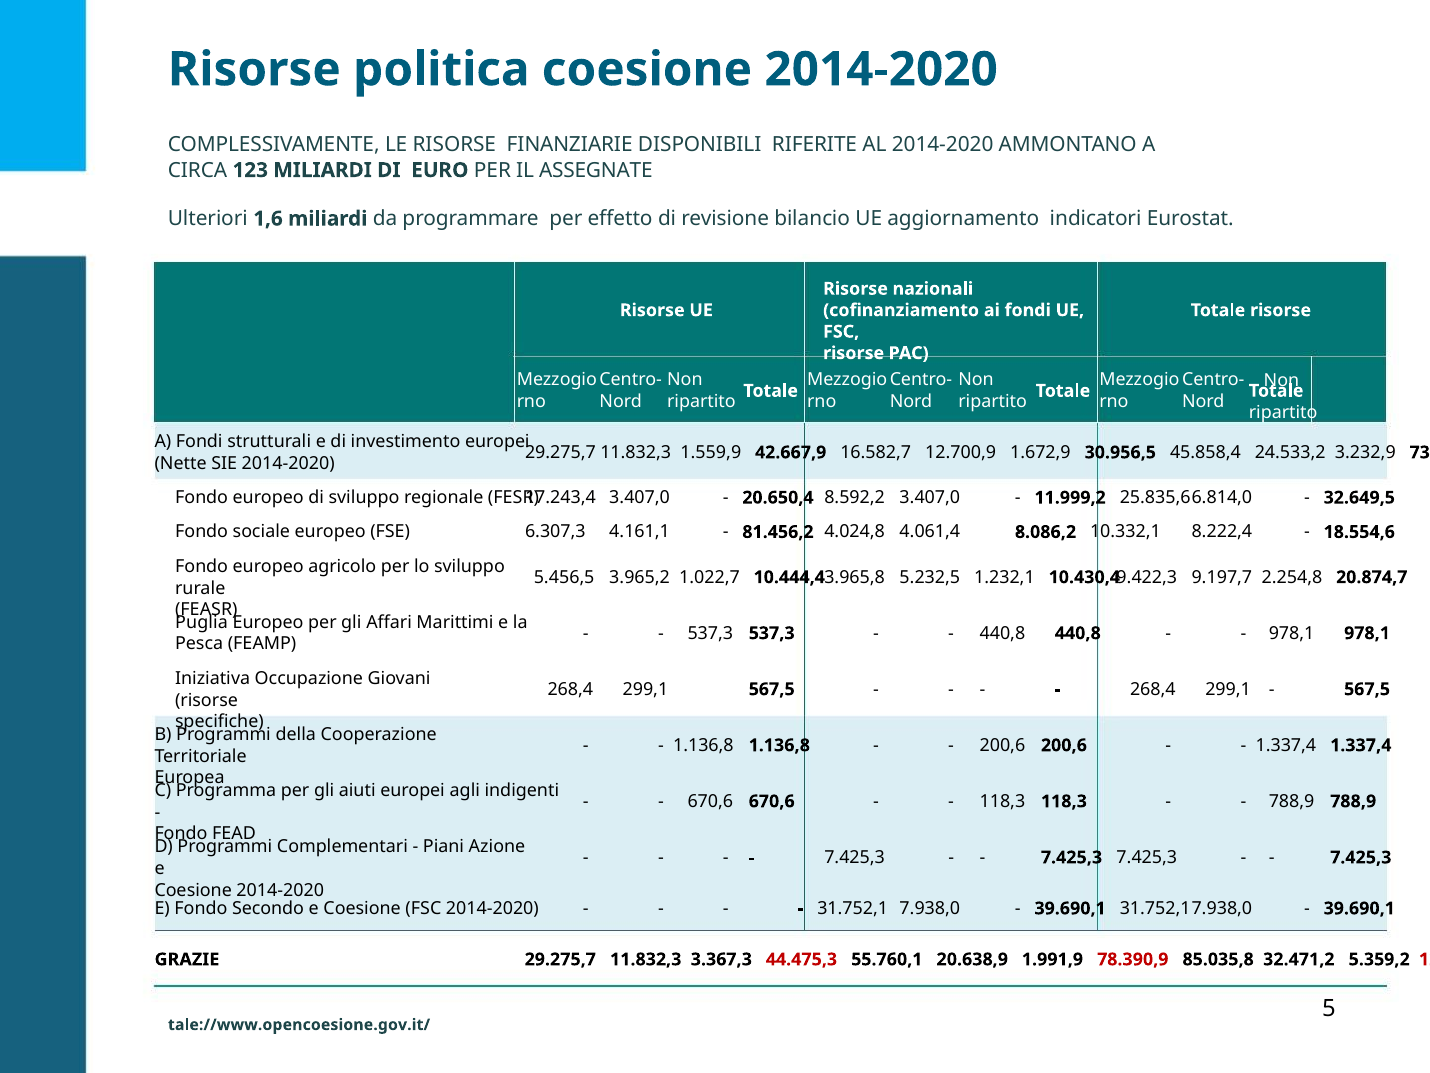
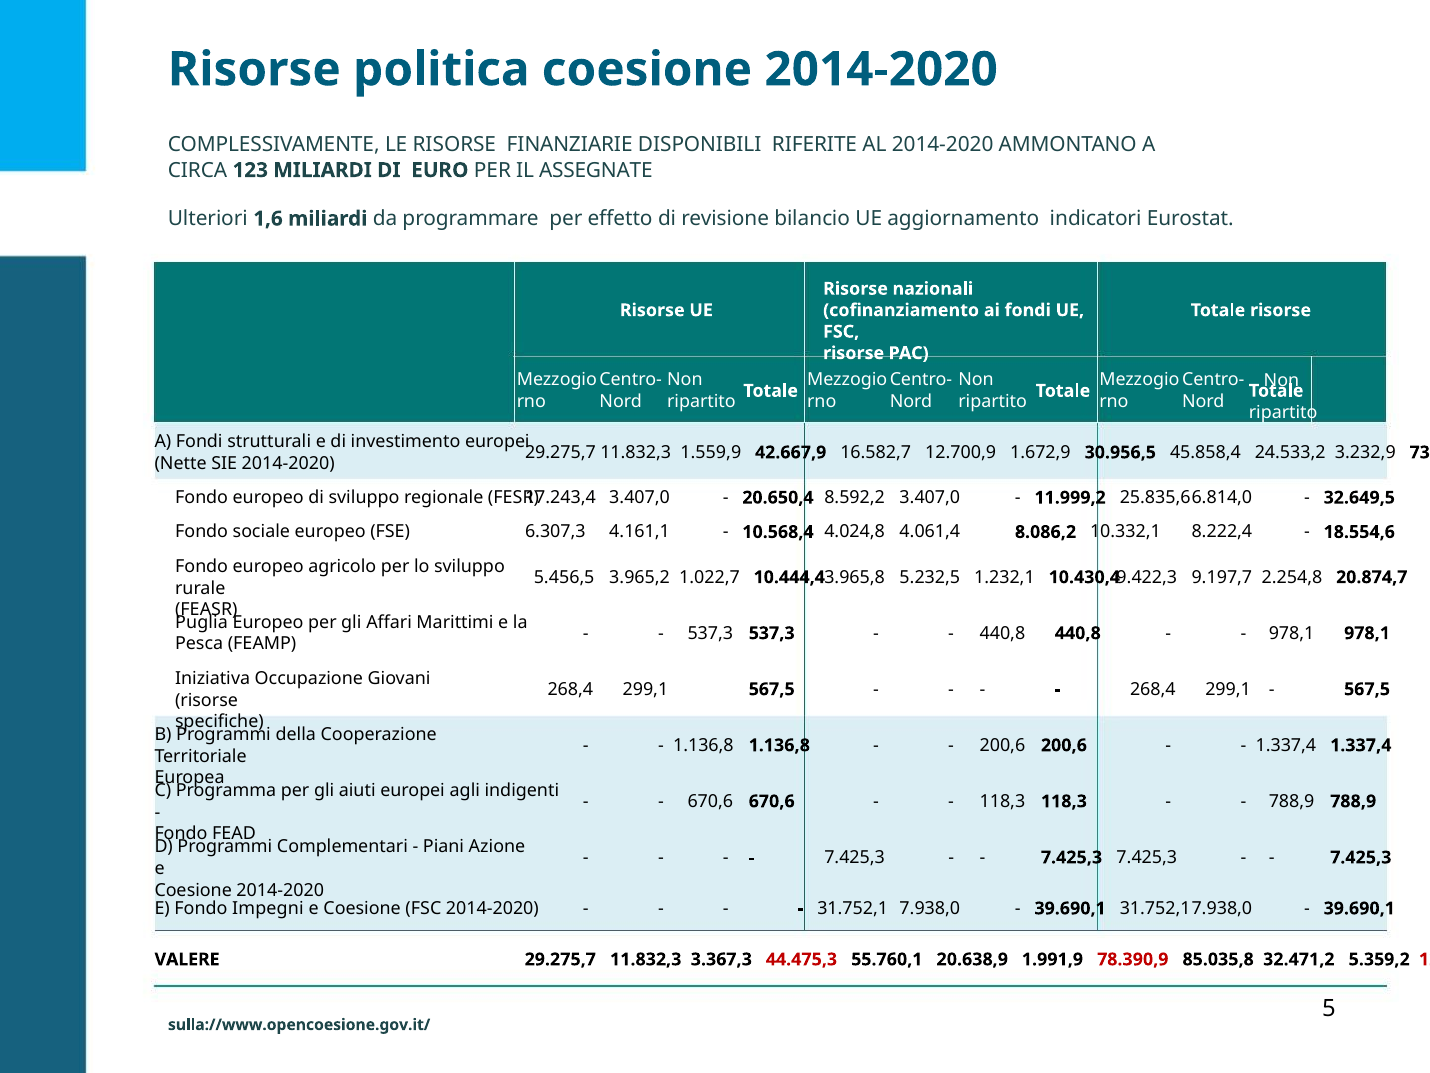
81.456,2: 81.456,2 -> 10.568,4 (778, 532)
Secondo: Secondo -> Impegni (268, 908)
GRAZIE: GRAZIE -> VALERE (187, 959)
tale://www.opencoesione.gov.it/: tale://www.opencoesione.gov.it/ -> sulla://www.opencoesione.gov.it/ (299, 1024)
